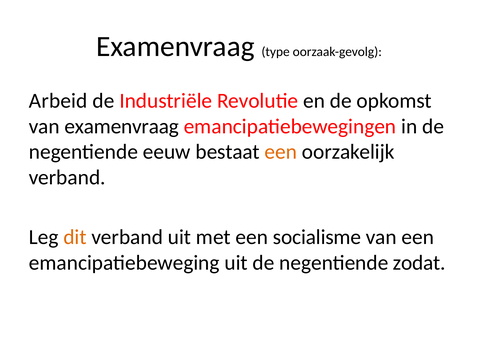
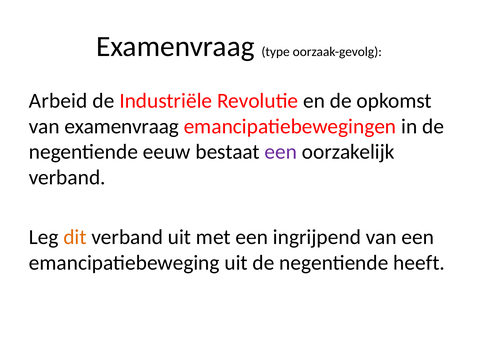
een colour: orange -> purple (281, 152)
socialisme: socialisme -> ingrijpend (317, 238)
zodat: zodat -> heeft (419, 263)
